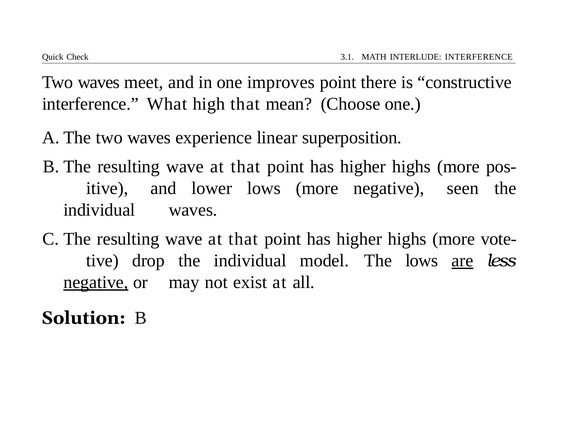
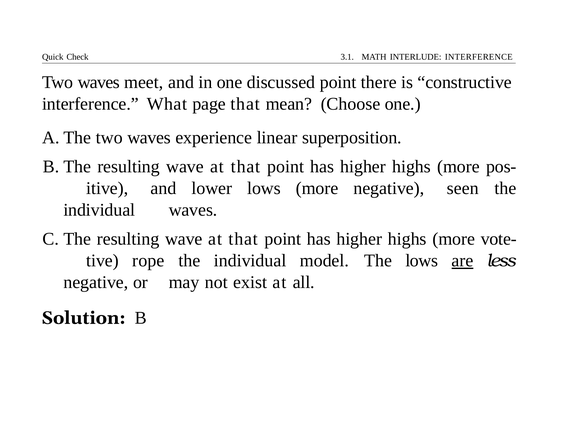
improves: improves -> discussed (281, 82)
high: high -> page (209, 104)
drop: drop -> rope (148, 261)
negative underline: present -> none (96, 283)
